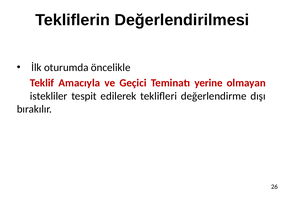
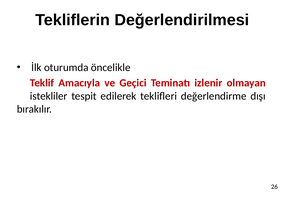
yerine: yerine -> izlenir (208, 83)
